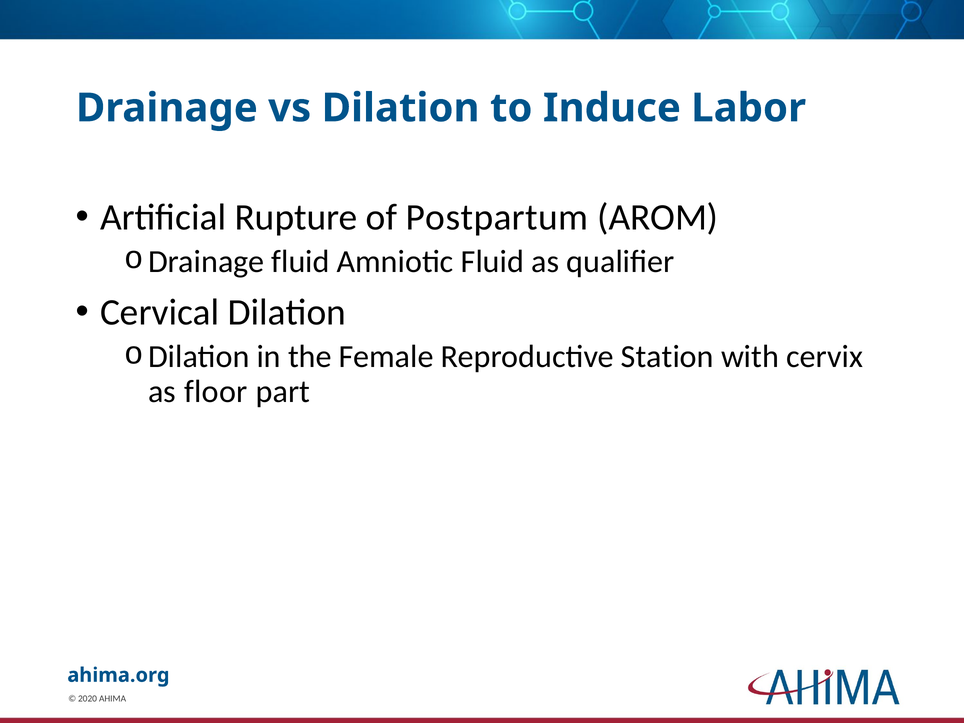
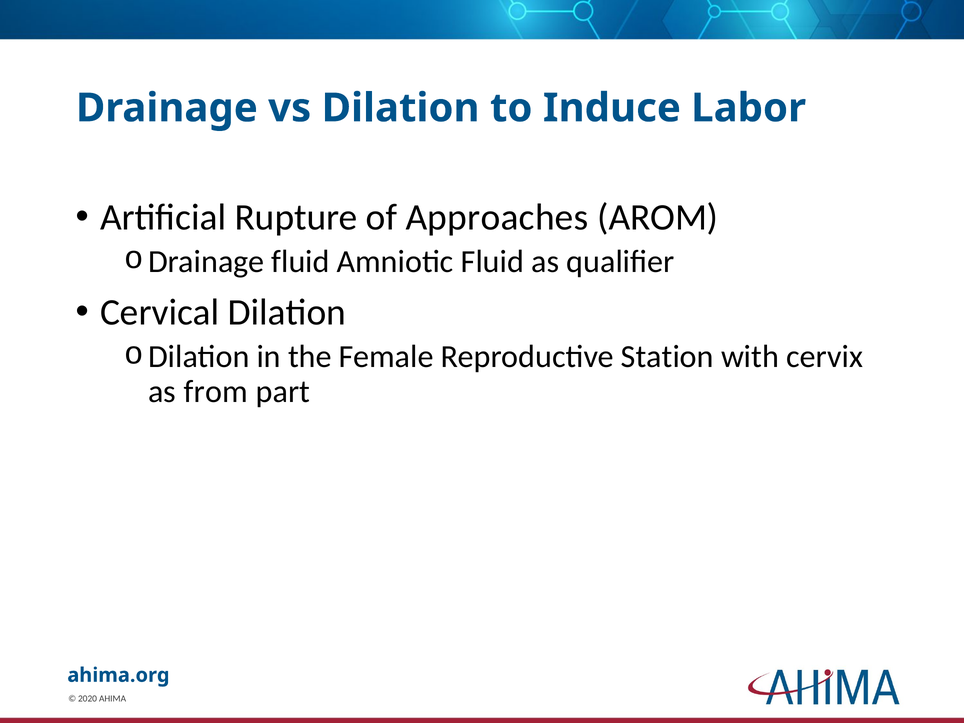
Postpartum: Postpartum -> Approaches (497, 217)
floor: floor -> from (216, 392)
